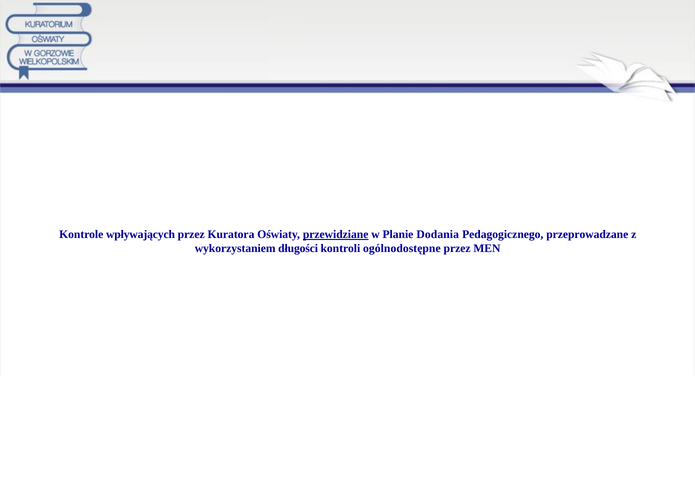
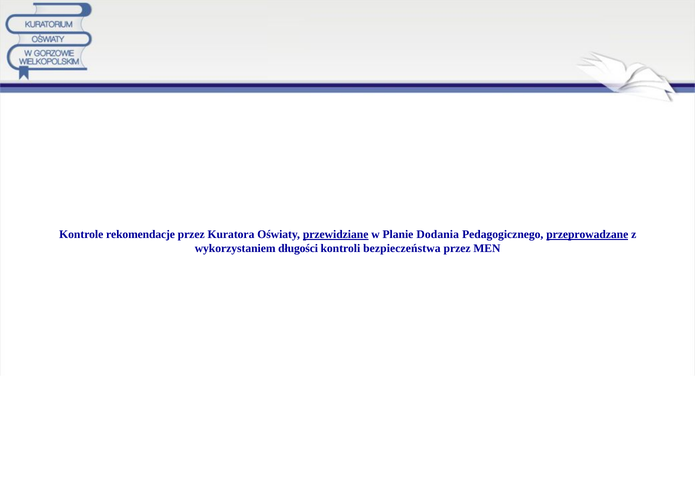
wpływających: wpływających -> rekomendacje (141, 235)
przeprowadzane underline: none -> present (587, 235)
ogólnodostępne: ogólnodostępne -> bezpieczeństwa (402, 249)
